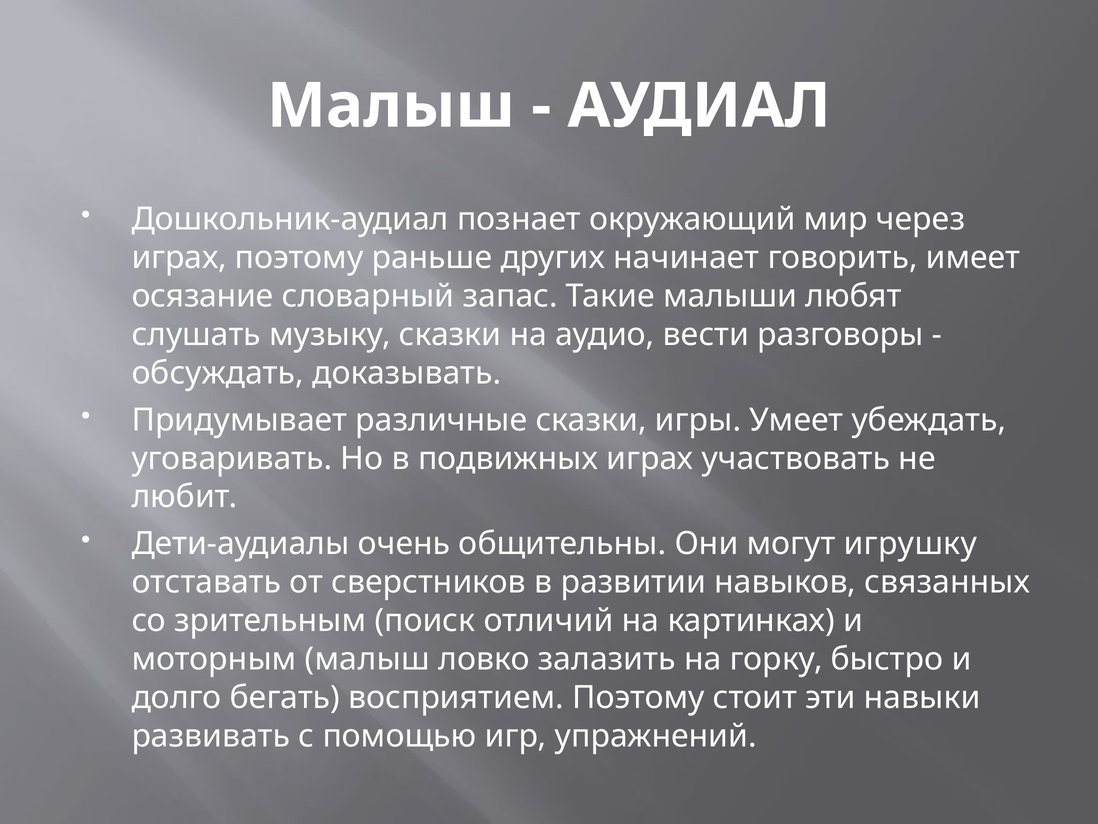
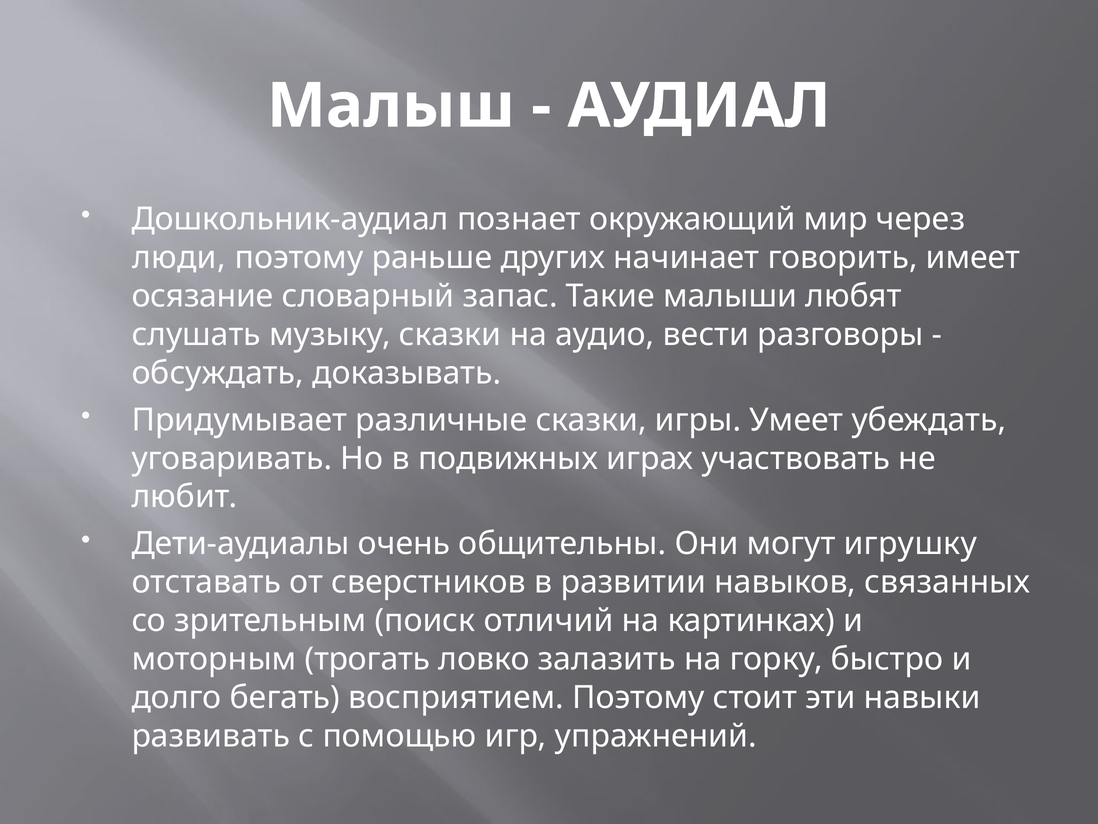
играх: играх -> люди (179, 257)
моторным малыш: малыш -> трогать (367, 659)
